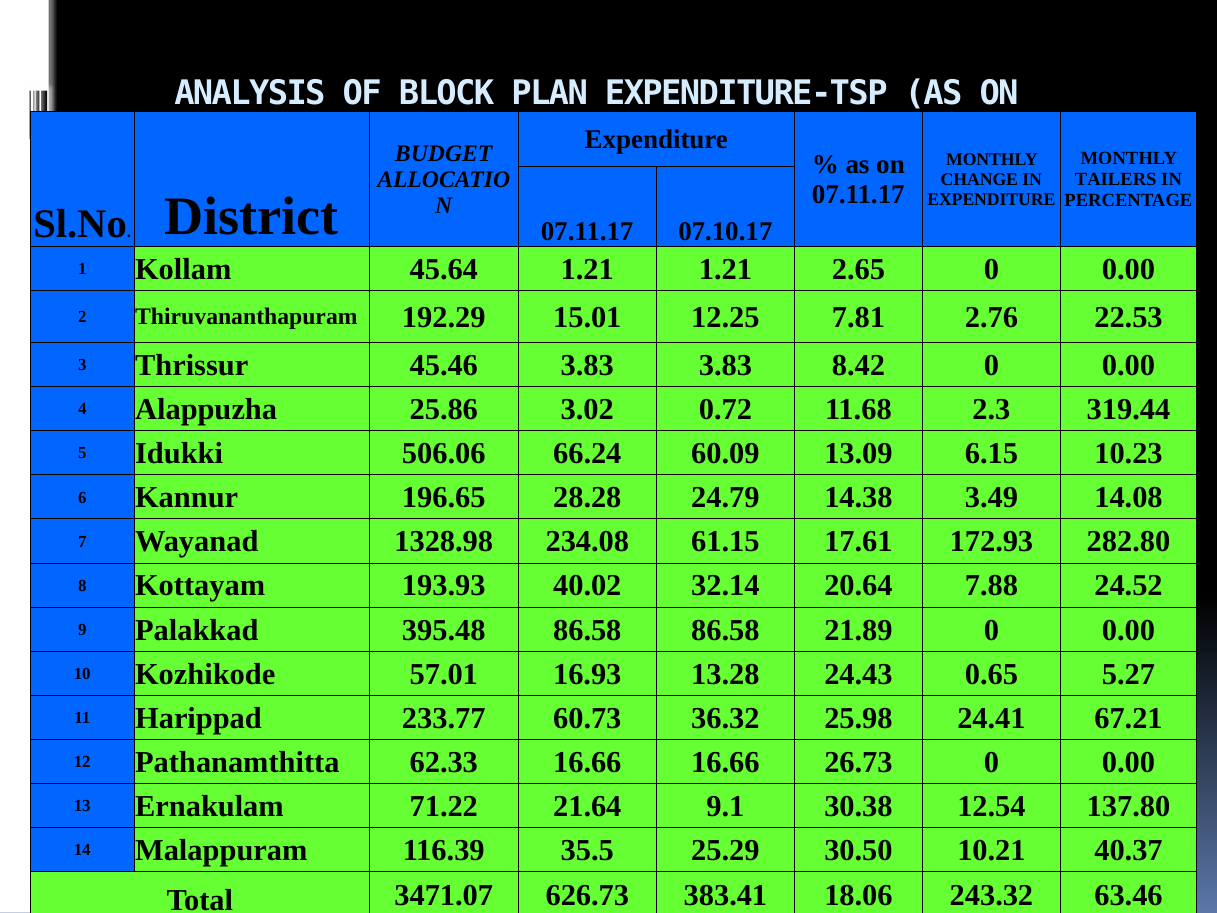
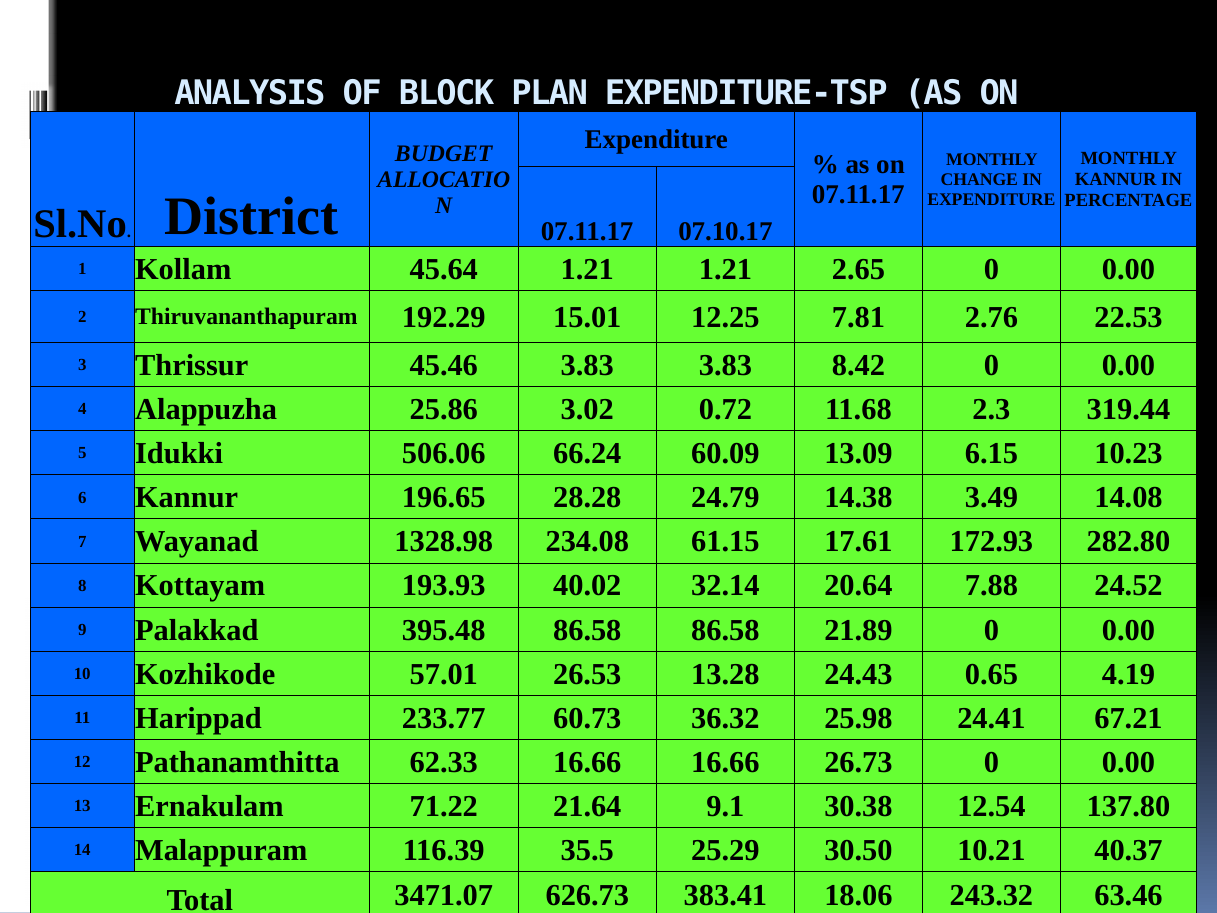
TAILERS: TAILERS -> KANNUR (1116, 179)
16.93: 16.93 -> 26.53 (587, 674)
5.27: 5.27 -> 4.19 (1129, 674)
